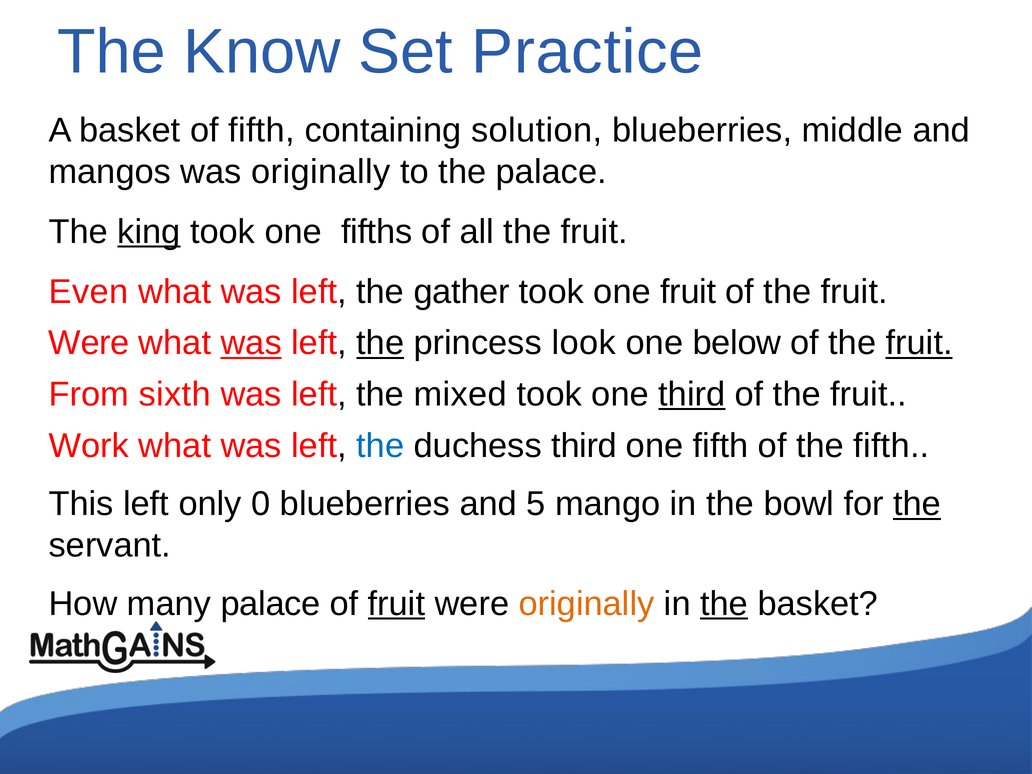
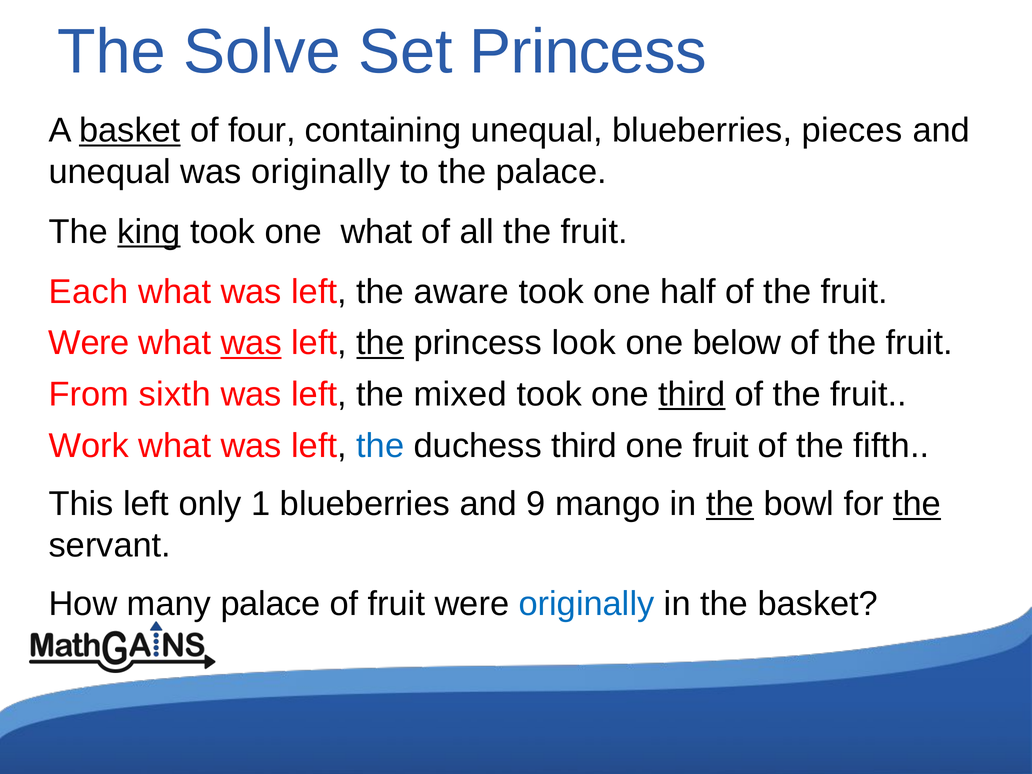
Know: Know -> Solve (262, 52)
Set Practice: Practice -> Princess (588, 52)
basket underline: none -> present (130, 131)
of fifth: fifth -> four (262, 131)
containing solution: solution -> unequal (537, 131)
middle: middle -> pieces (852, 131)
mangos: mangos -> unequal (110, 172)
one fifths: fifths -> what (377, 232)
Even: Even -> Each (89, 292)
gather: gather -> aware (461, 292)
one fruit: fruit -> half (688, 292)
fruit underline: present -> none (919, 343)
one fifth: fifth -> fruit (721, 446)
0: 0 -> 1 (261, 504)
5: 5 -> 9 (536, 504)
the underline: none -> present (730, 504)
fruit underline: present -> none (397, 604)
originally colour: orange -> blue (587, 604)
the underline: present -> none (724, 604)
